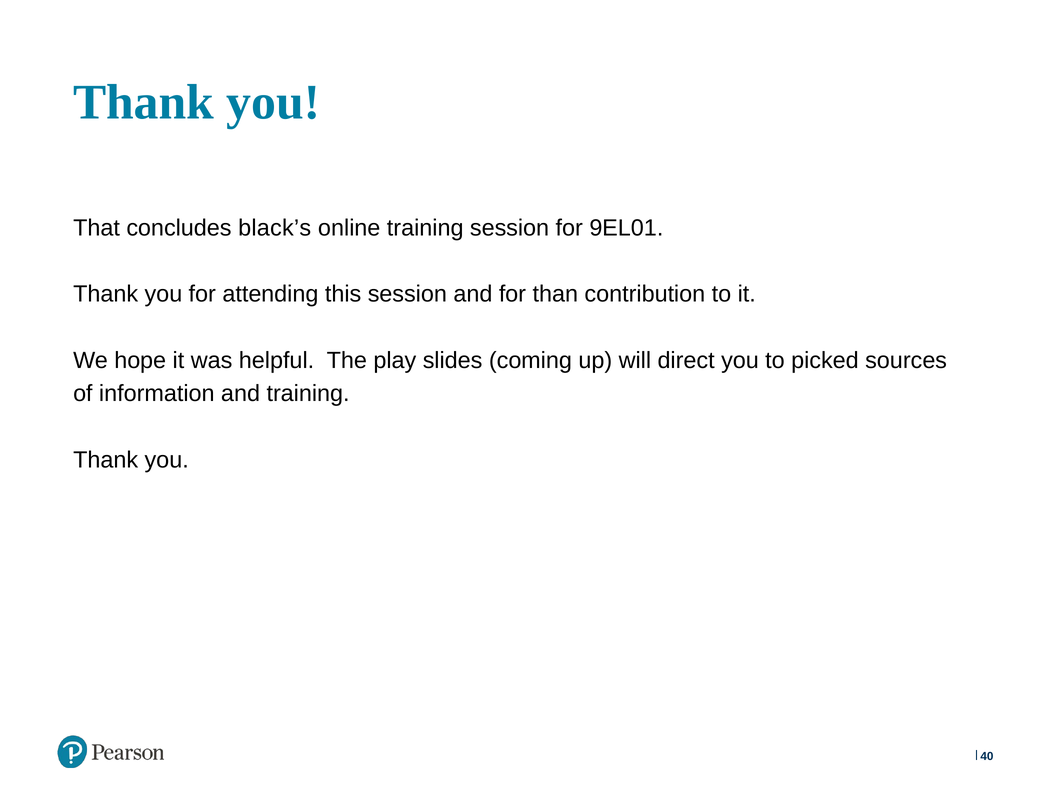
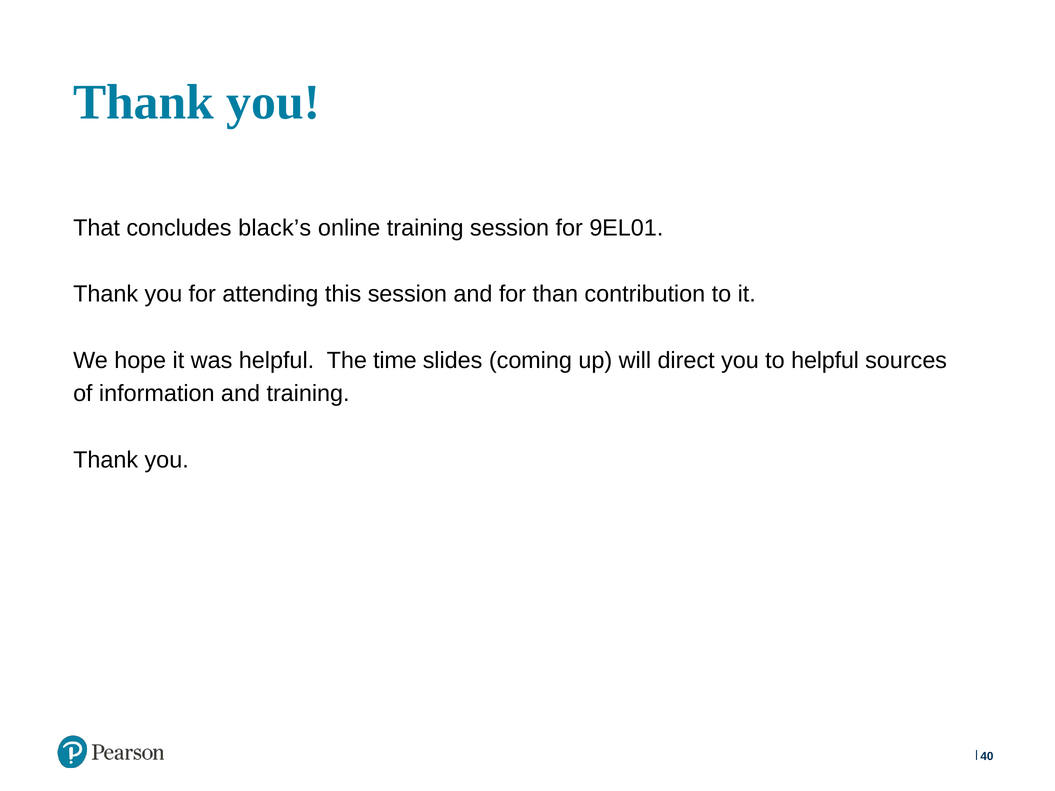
play: play -> time (395, 361)
to picked: picked -> helpful (825, 361)
